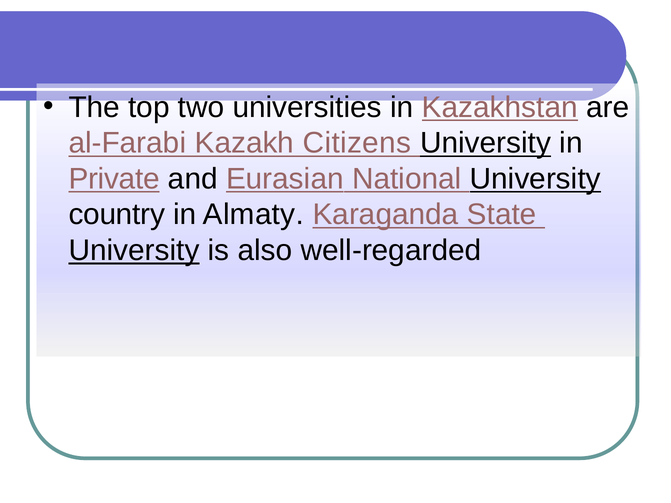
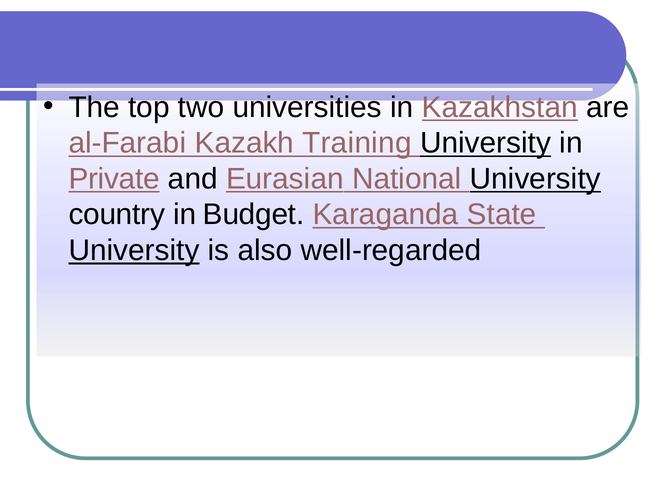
Citizens: Citizens -> Training (357, 143)
Almaty: Almaty -> Budget (254, 215)
